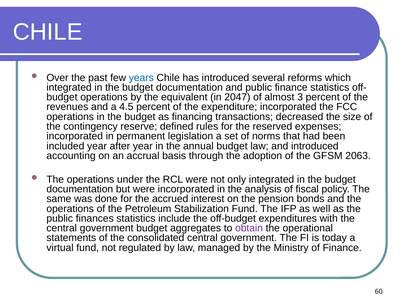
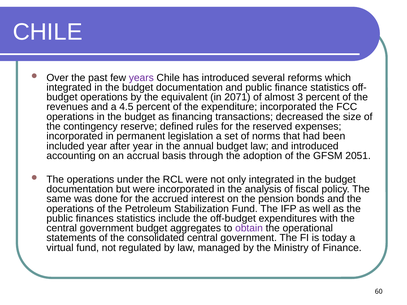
years colour: blue -> purple (141, 78)
2047: 2047 -> 2071 (237, 97)
2063: 2063 -> 2051 (358, 156)
